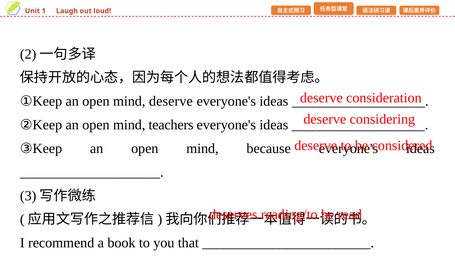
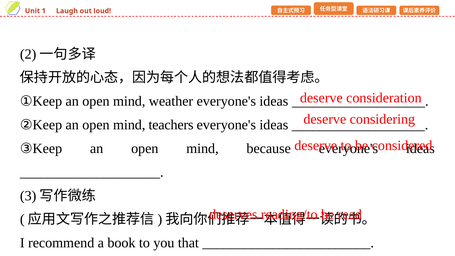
mind deserve: deserve -> weather (171, 101)
